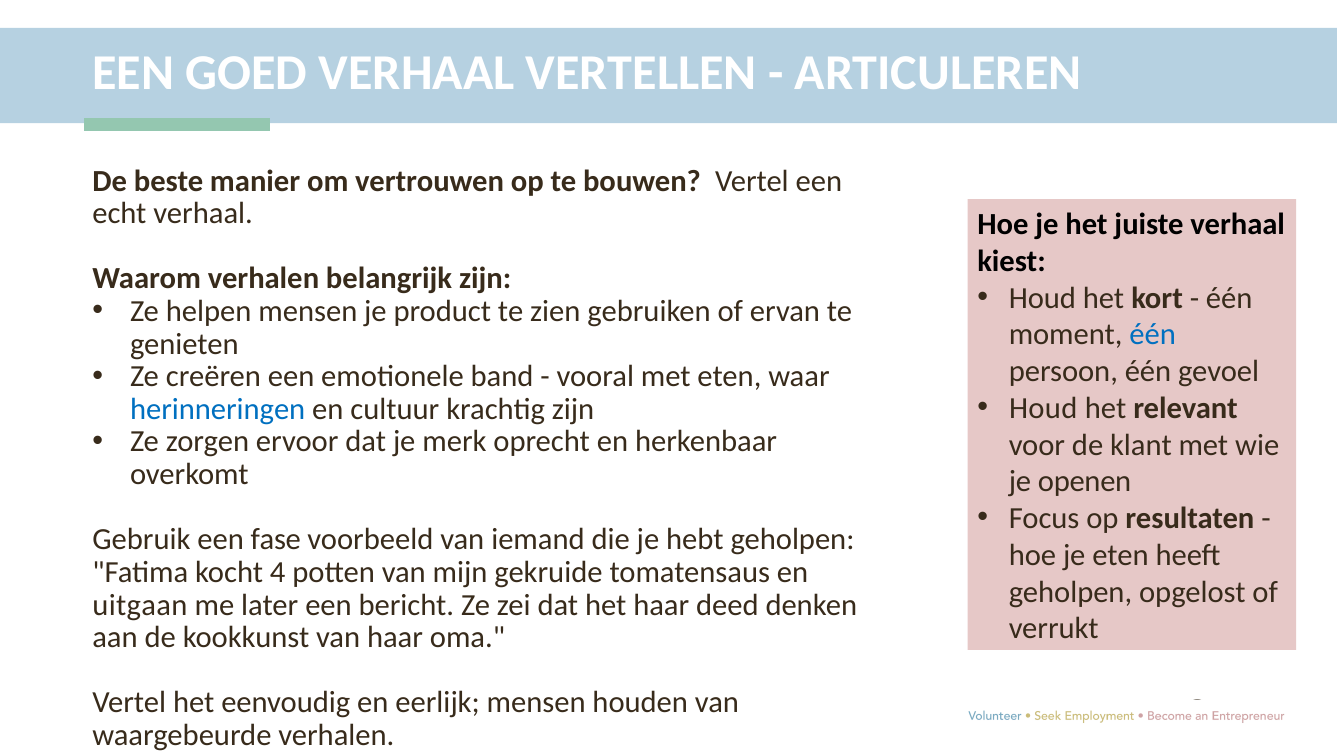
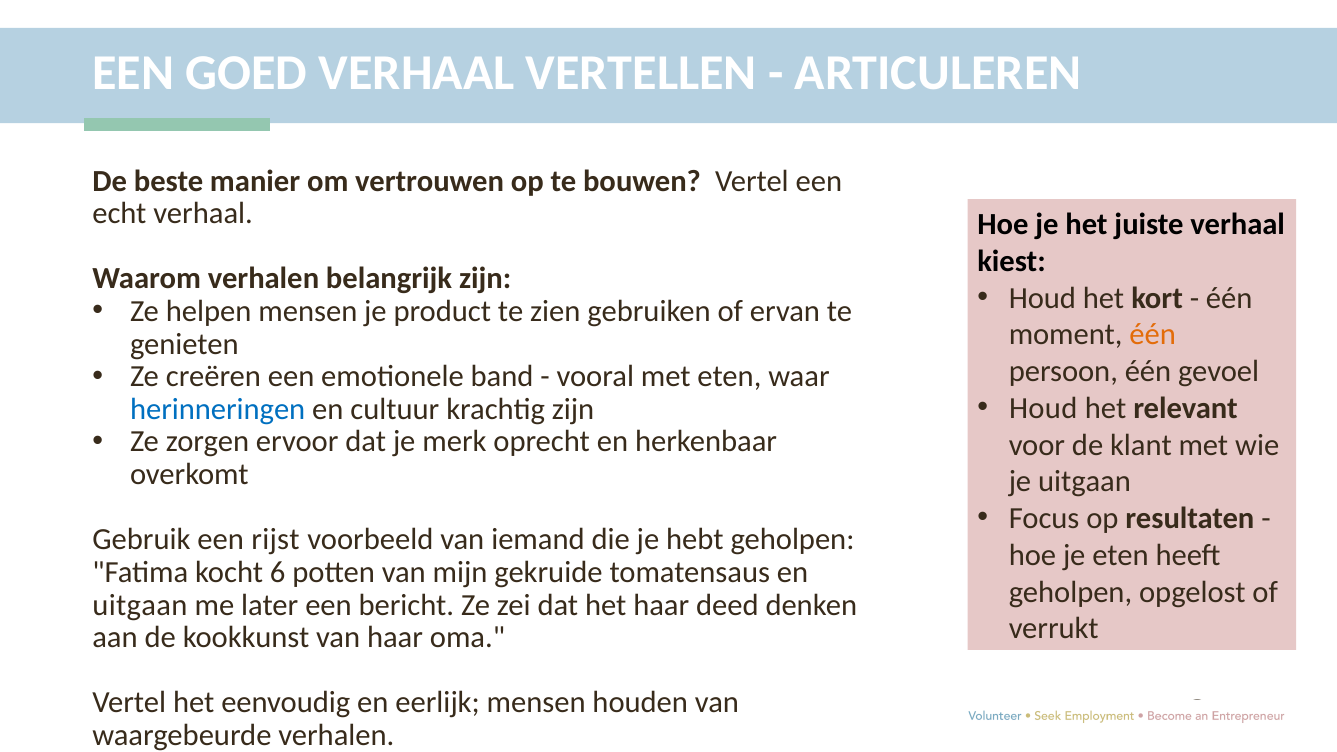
één colour: blue -> orange (1153, 335)
je openen: openen -> uitgaan (1085, 482)
fase: fase -> rijst (276, 540)
4: 4 -> 6 (278, 572)
